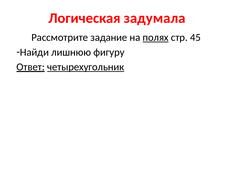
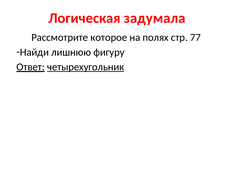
задание: задание -> которое (109, 38)
полях underline: present -> none (156, 38)
45: 45 -> 77 (195, 38)
